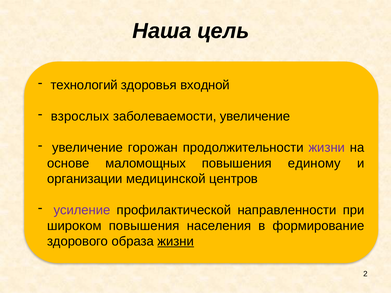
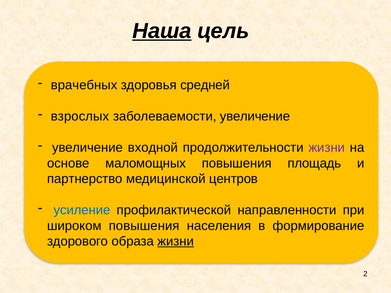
Наша underline: none -> present (162, 31)
технологий: технологий -> врачебных (84, 85)
входной: входной -> средней (205, 85)
горожан: горожан -> входной (153, 148)
единому: единому -> площадь (314, 163)
организации: организации -> партнерство (85, 179)
усиление colour: purple -> blue (82, 210)
